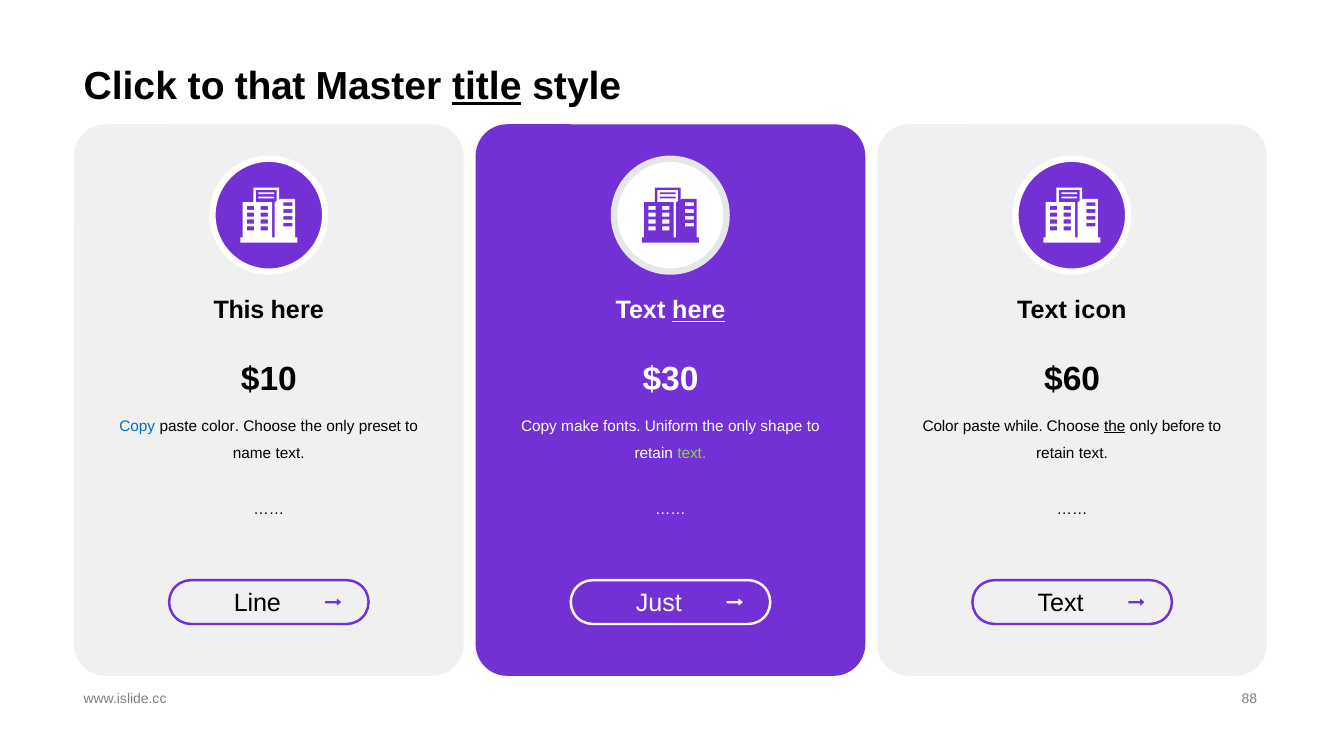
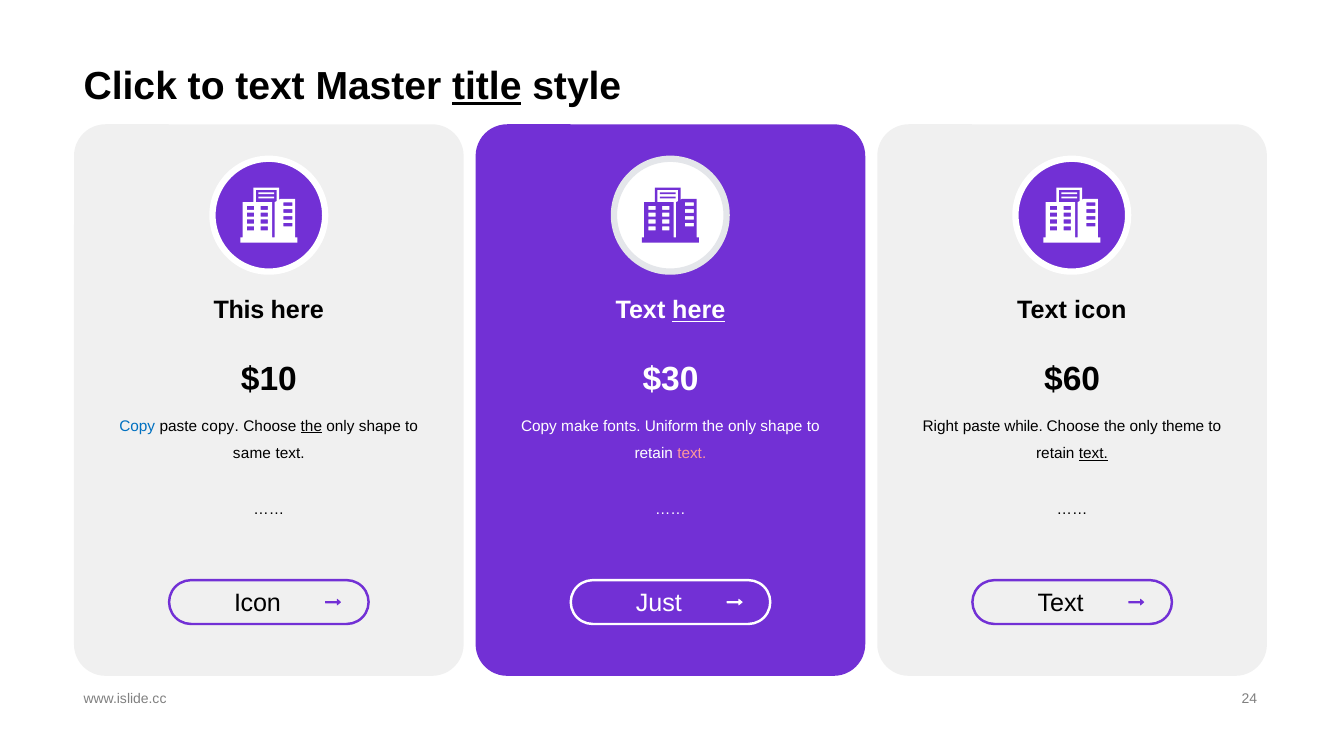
to that: that -> text (270, 87)
paste color: color -> copy (220, 426)
the underline: none -> present (311, 426)
preset: preset -> shape (380, 426)
Color: Color -> Right (941, 426)
the underline: present -> none (1115, 426)
before: before -> theme (1183, 426)
name: name -> same (252, 454)
text colour: light green -> pink (692, 454)
text underline: none -> present (1093, 454)
Line: Line -> Icon (257, 604)
88: 88 -> 24 (1249, 699)
